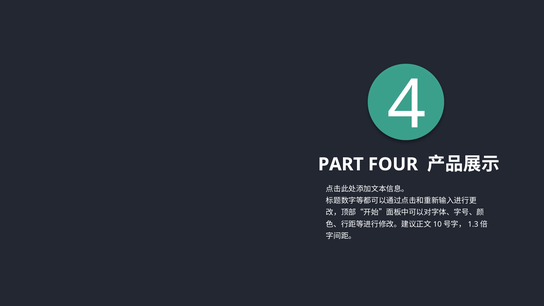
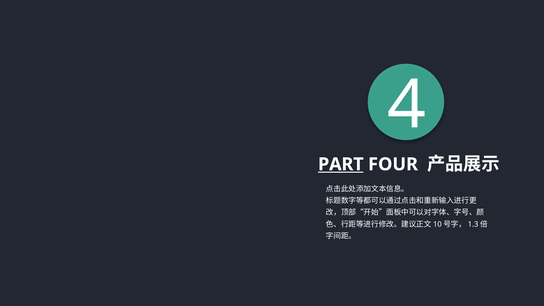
PART underline: none -> present (341, 164)
